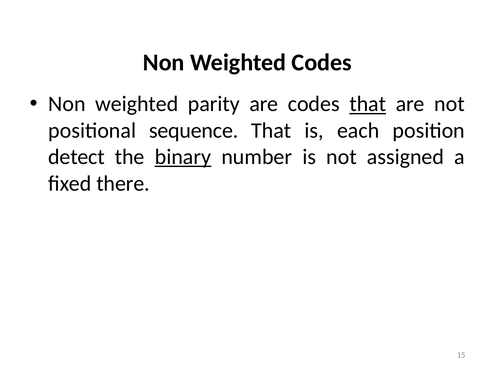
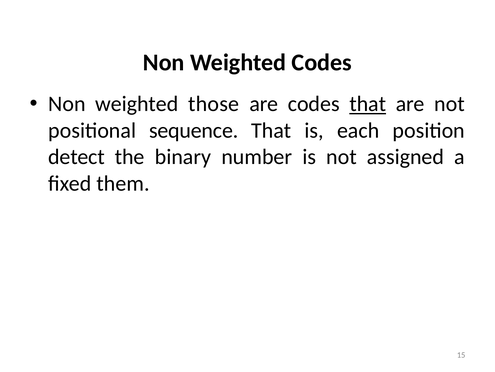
parity: parity -> those (214, 104)
binary underline: present -> none (183, 157)
there: there -> them (123, 183)
